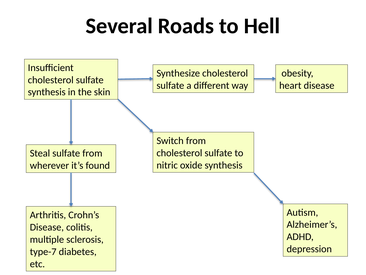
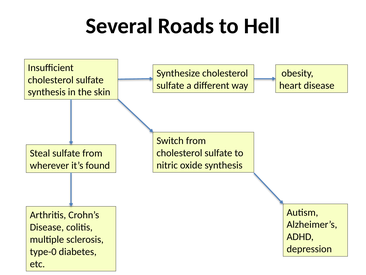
type-7: type-7 -> type-0 (43, 251)
